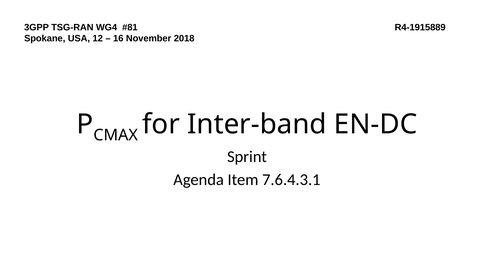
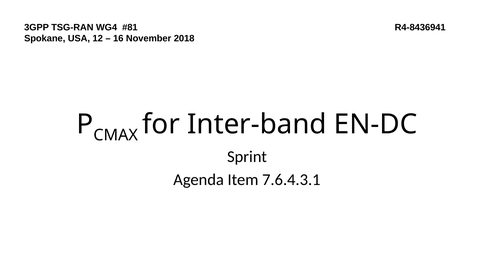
R4-1915889: R4-1915889 -> R4-8436941 (420, 27)
